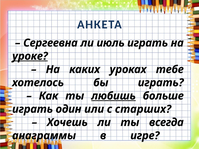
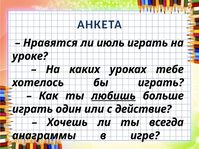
Сергеевна: Сергеевна -> Нравятся (50, 43)
уроке underline: present -> none (30, 56)
старших: старших -> действие (143, 109)
